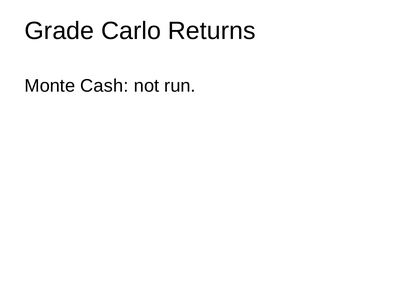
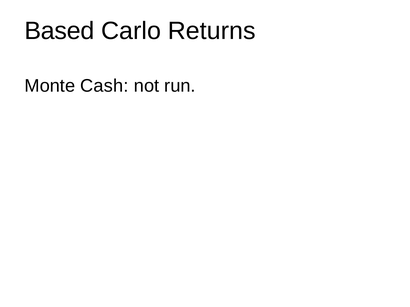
Grade: Grade -> Based (59, 31)
